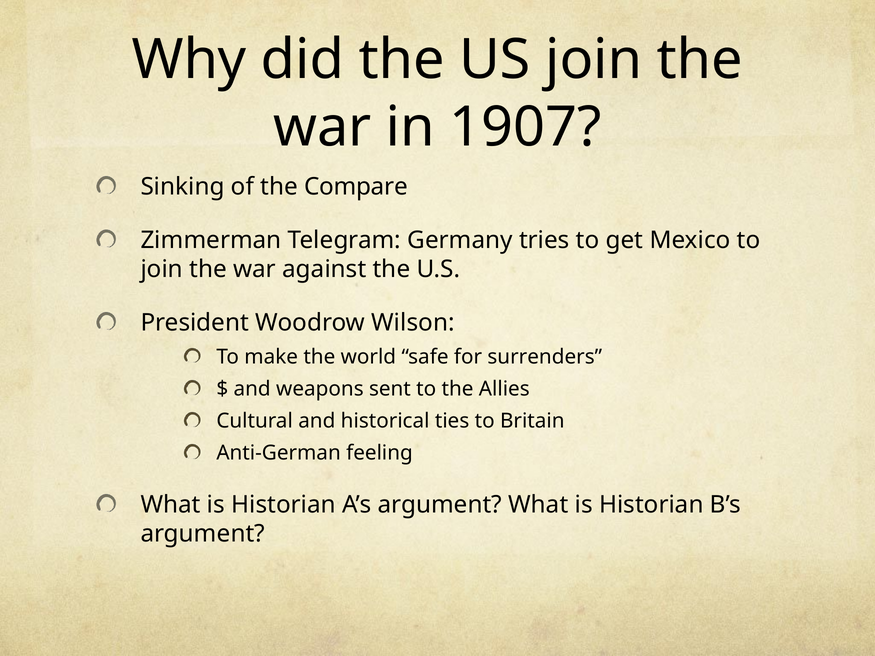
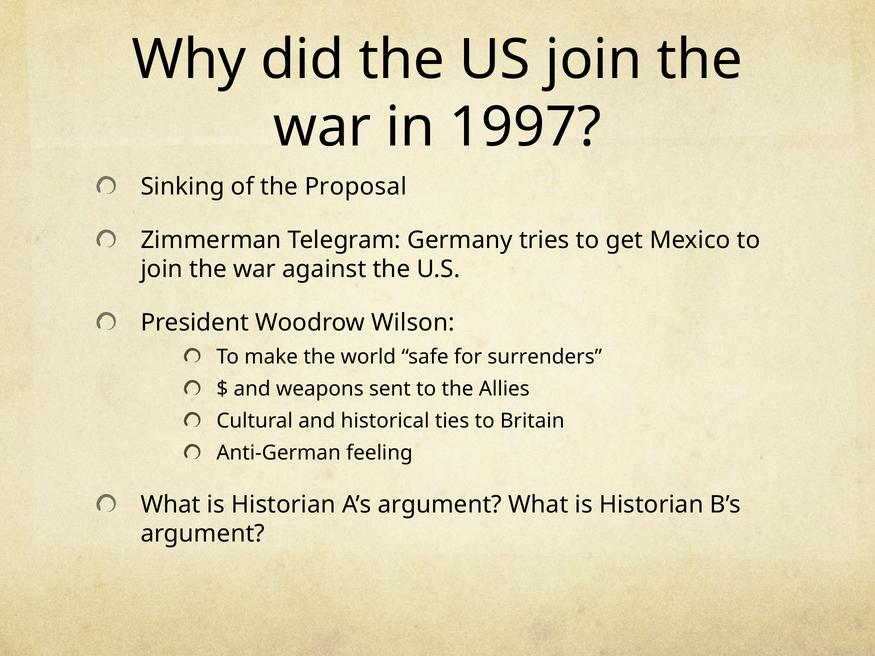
1907: 1907 -> 1997 (525, 127)
Compare: Compare -> Proposal (356, 187)
